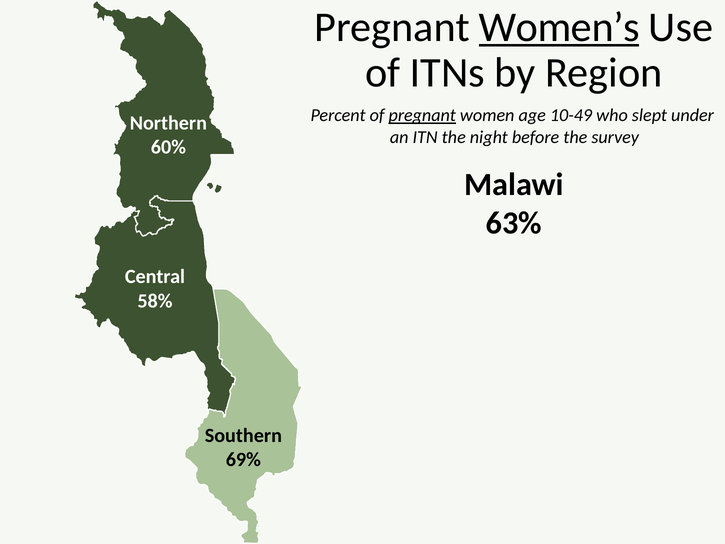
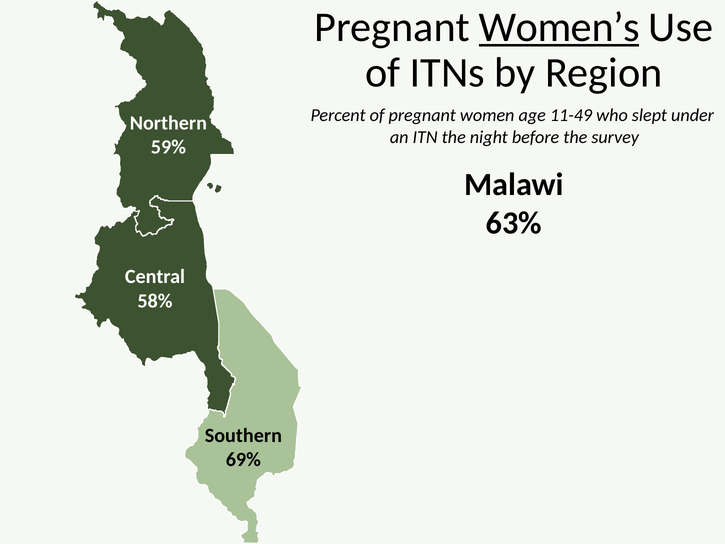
pregnant underline: present -> none (422, 115)
10-49: 10-49 -> 11-49 (571, 115)
60%: 60% -> 59% (168, 147)
